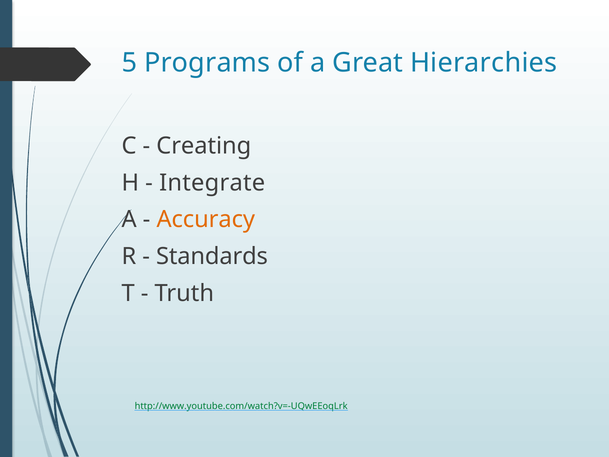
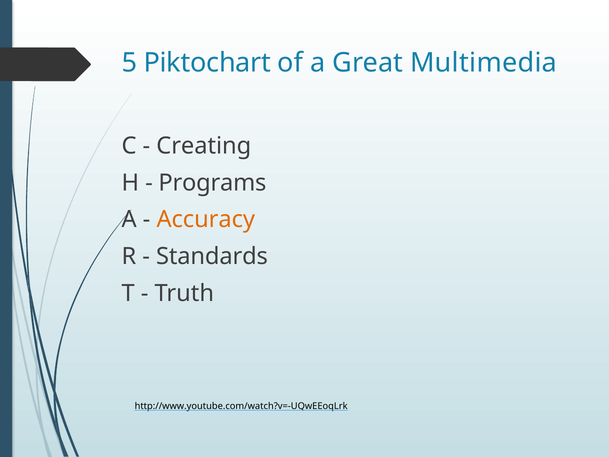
Programs: Programs -> Piktochart (207, 63)
Hierarchies: Hierarchies -> Multimedia (484, 63)
Integrate: Integrate -> Programs (212, 183)
http://www.youtube.com/watch?v=-UQwEEoqLrk colour: green -> black (241, 406)
